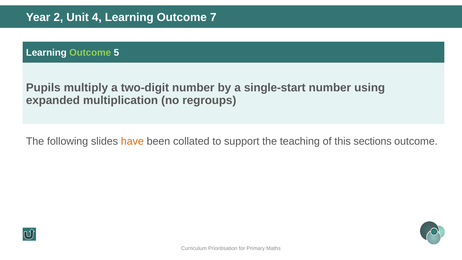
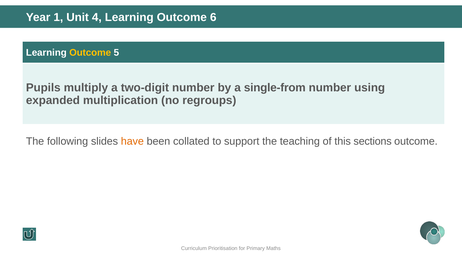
2: 2 -> 1 (58, 17)
7: 7 -> 6 (213, 17)
Outcome colour: light green -> yellow (90, 53)
single-start: single-start -> single-from (275, 88)
